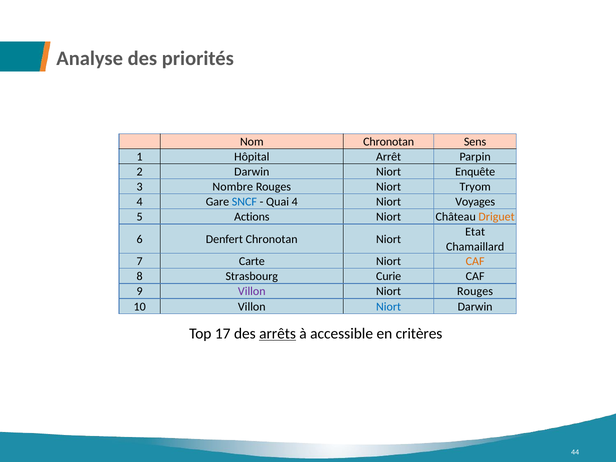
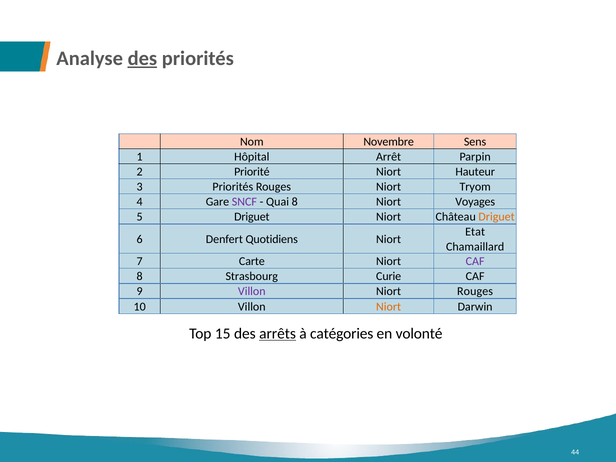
des underline: none -> present (142, 58)
Nom Chronotan: Chronotan -> Novembre (389, 142)
2 Darwin: Darwin -> Priorité (252, 172)
Enquête: Enquête -> Hauteur (475, 172)
3 Nombre: Nombre -> Priorités (233, 187)
SNCF colour: blue -> purple (244, 202)
Quai 4: 4 -> 8 (295, 202)
5 Actions: Actions -> Driguet (252, 217)
Denfert Chronotan: Chronotan -> Quotidiens (272, 239)
CAF colour: orange -> purple (475, 261)
Niort colour: blue -> orange (389, 307)
17: 17 -> 15 (223, 334)
accessible: accessible -> catégories (342, 334)
critères: critères -> volonté (419, 334)
